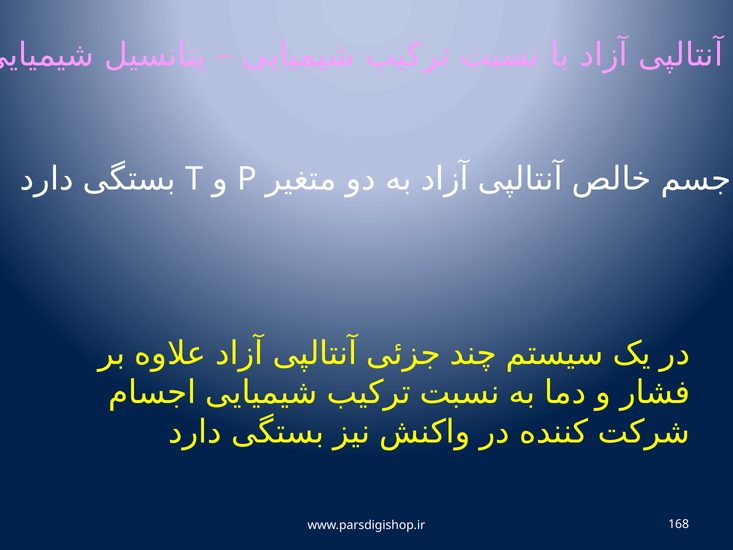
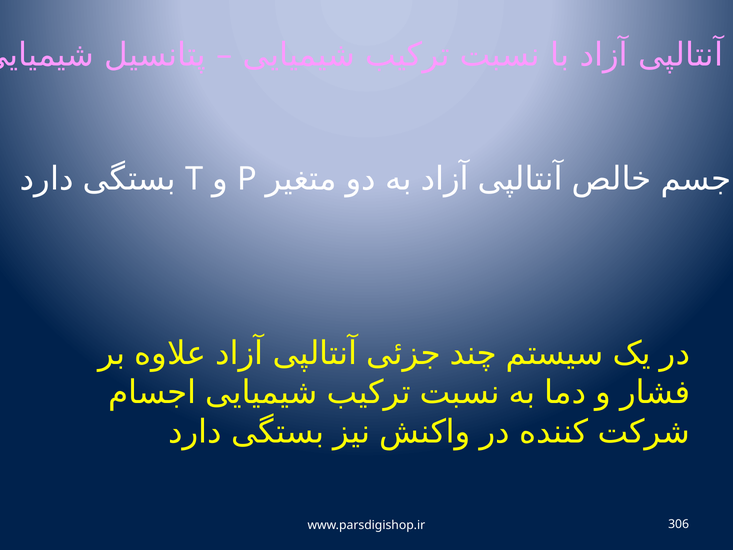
168: 168 -> 306 (679, 524)
